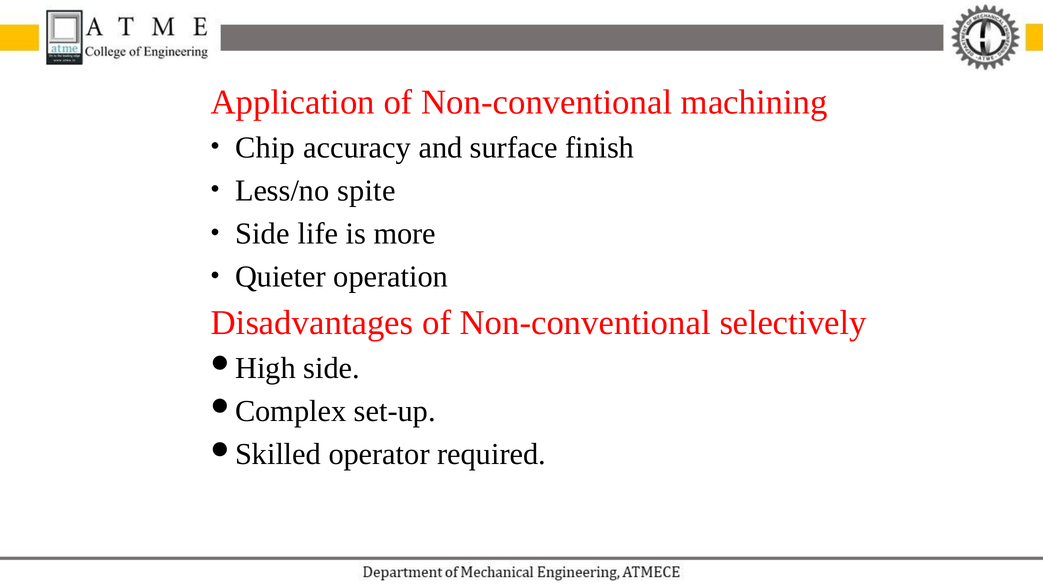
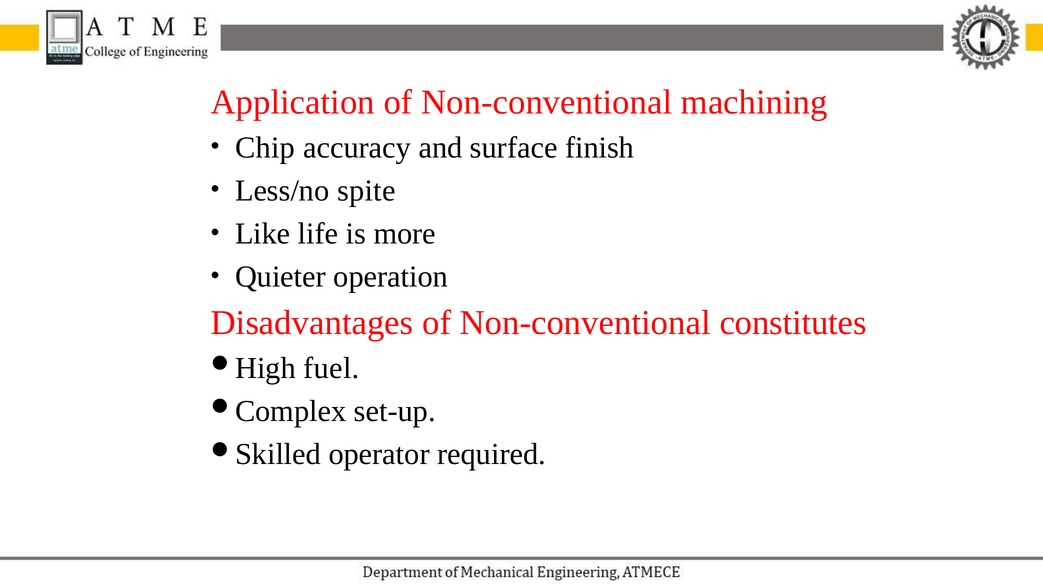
Side: Side -> Like (263, 234)
selectively: selectively -> constitutes (793, 323)
side: side -> fuel (331, 368)
